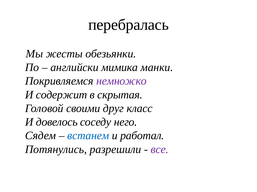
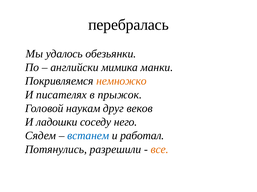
жесты: жесты -> удалось (64, 54)
немножко colour: purple -> orange (121, 81)
содержит: содержит -> писателях (61, 95)
скрытая: скрытая -> прыжок (120, 95)
своими: своими -> наукам (83, 109)
класс: класс -> веков (140, 109)
довелось: довелось -> ладошки (57, 122)
все colour: purple -> orange (160, 150)
